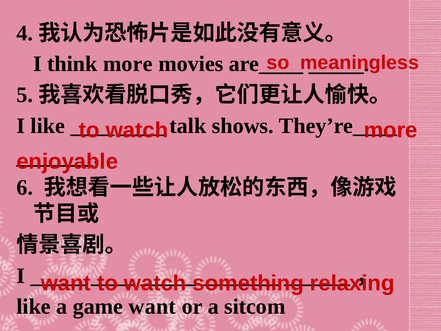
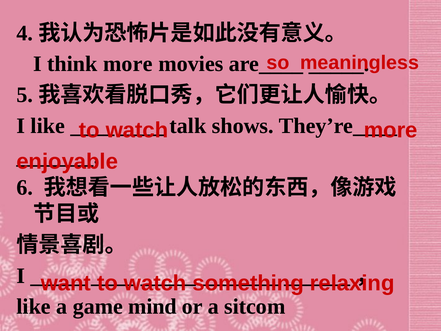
game want: want -> mind (152, 306)
